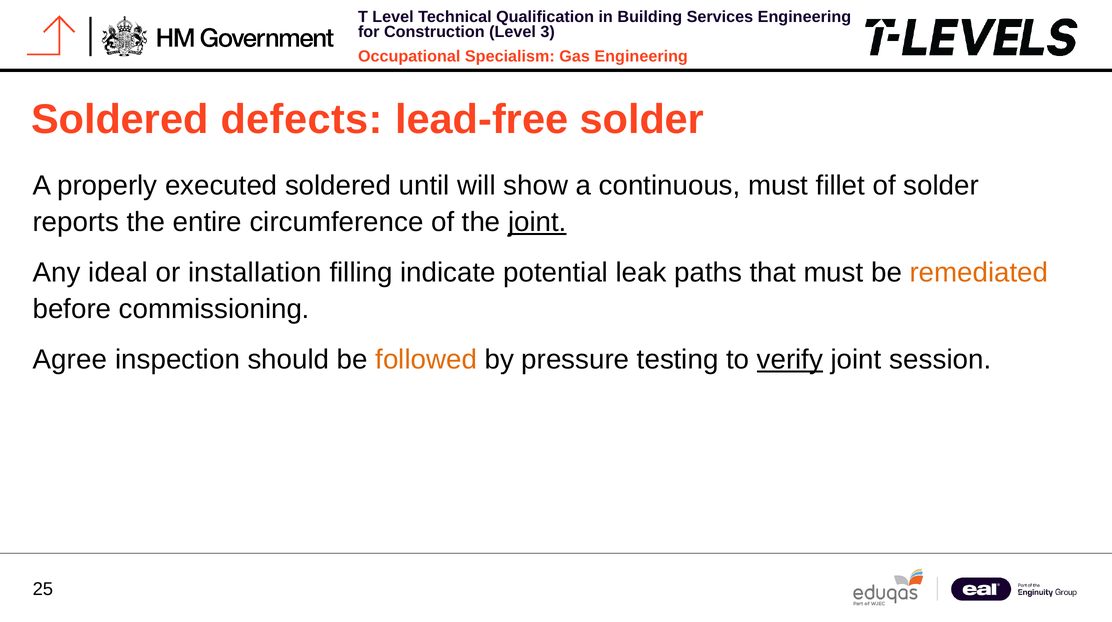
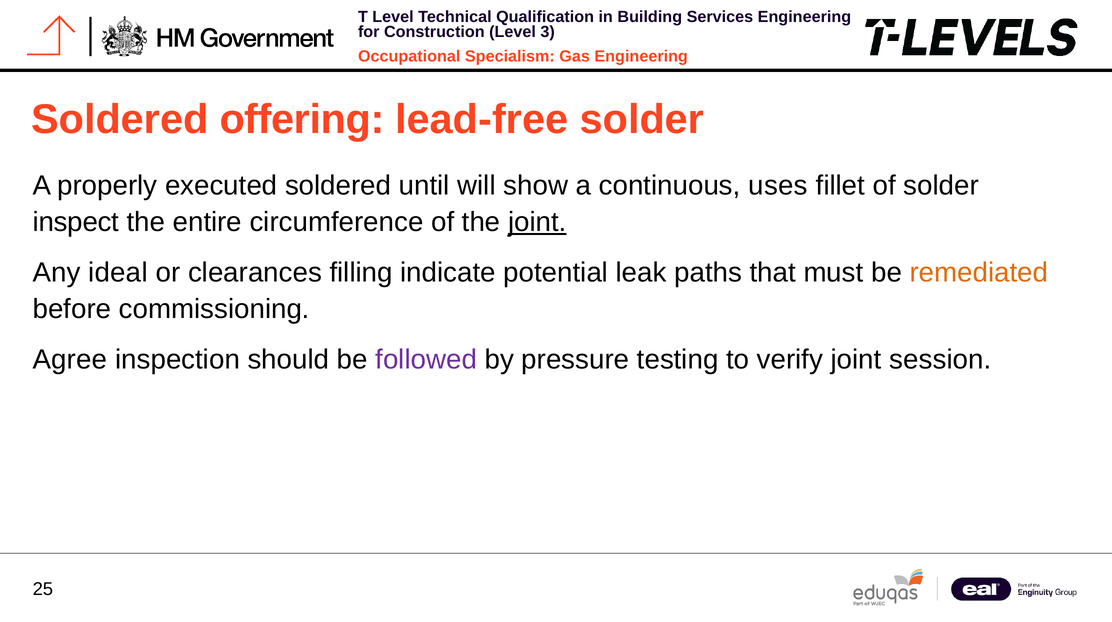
defects: defects -> offering (302, 119)
continuous must: must -> uses (778, 185)
reports: reports -> inspect (76, 222)
installation: installation -> clearances (255, 272)
followed colour: orange -> purple (426, 359)
verify underline: present -> none (790, 359)
